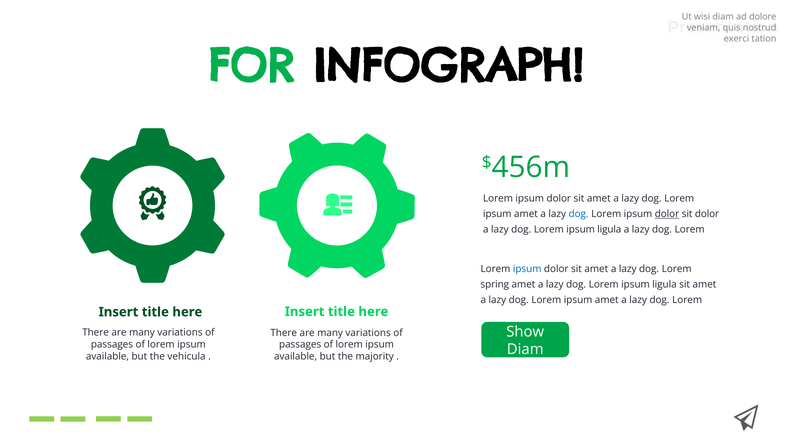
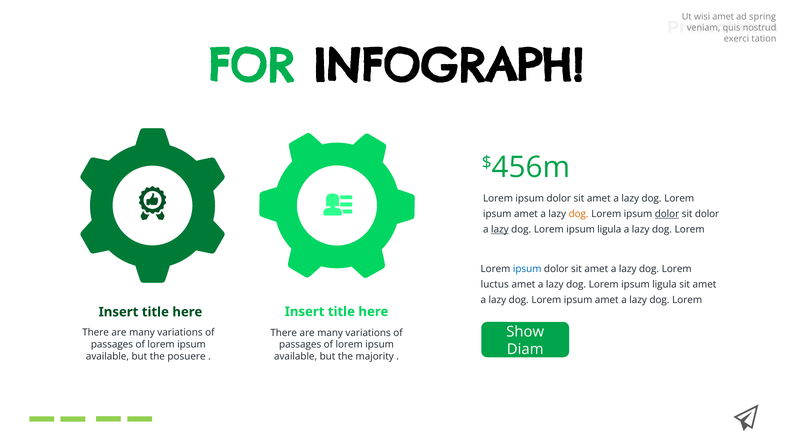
wisi diam: diam -> amet (723, 17)
dolore: dolore -> spring (763, 17)
dog colour: blue -> orange (579, 214)
lazy underline: none -> present (500, 230)
spring: spring -> luctus (495, 285)
vehicula: vehicula -> posuere (187, 356)
